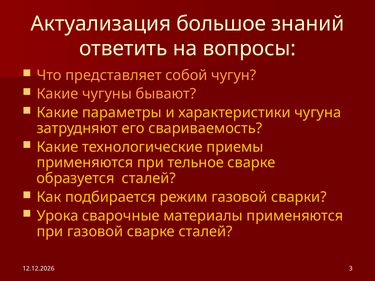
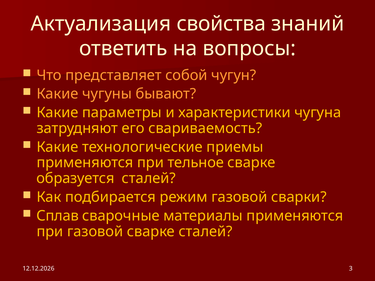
большое: большое -> свойства (221, 24)
Урока: Урока -> Сплав (58, 216)
